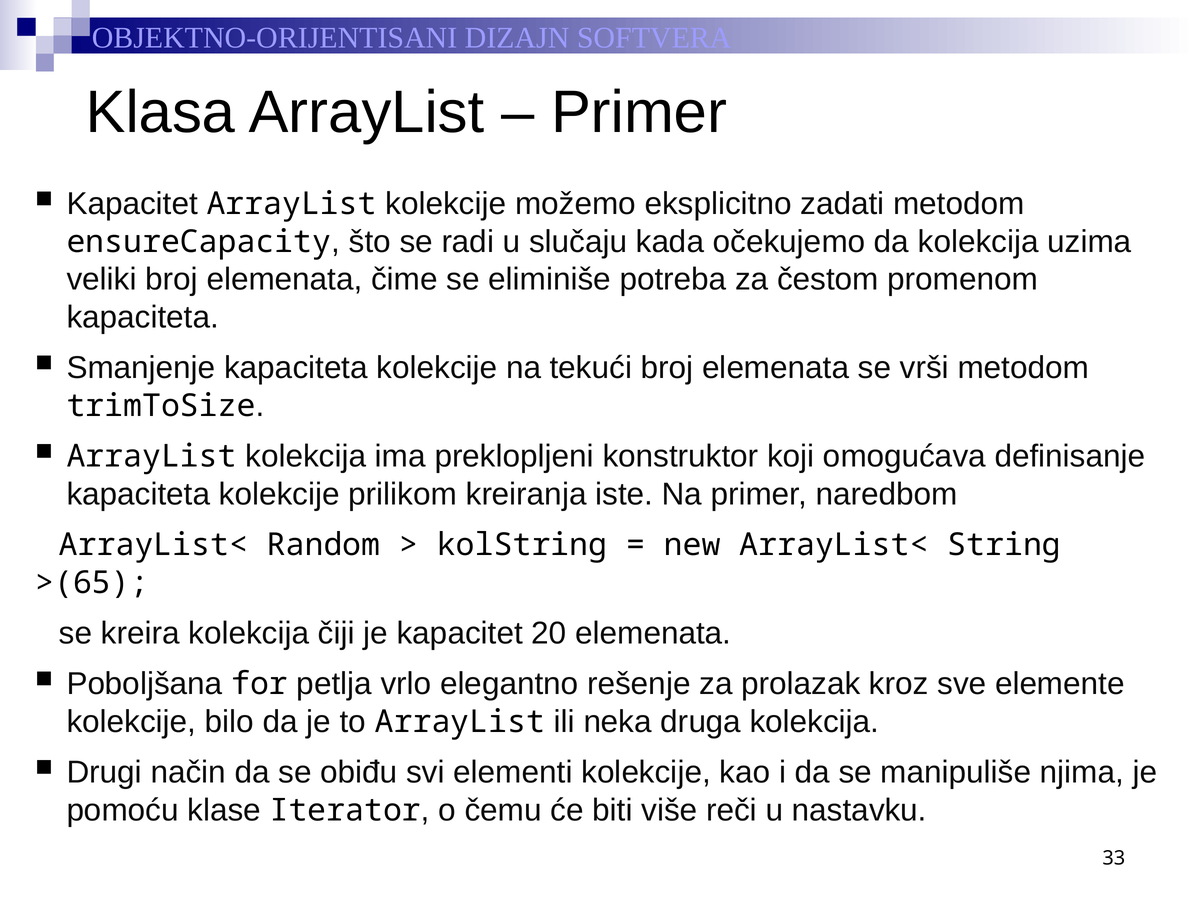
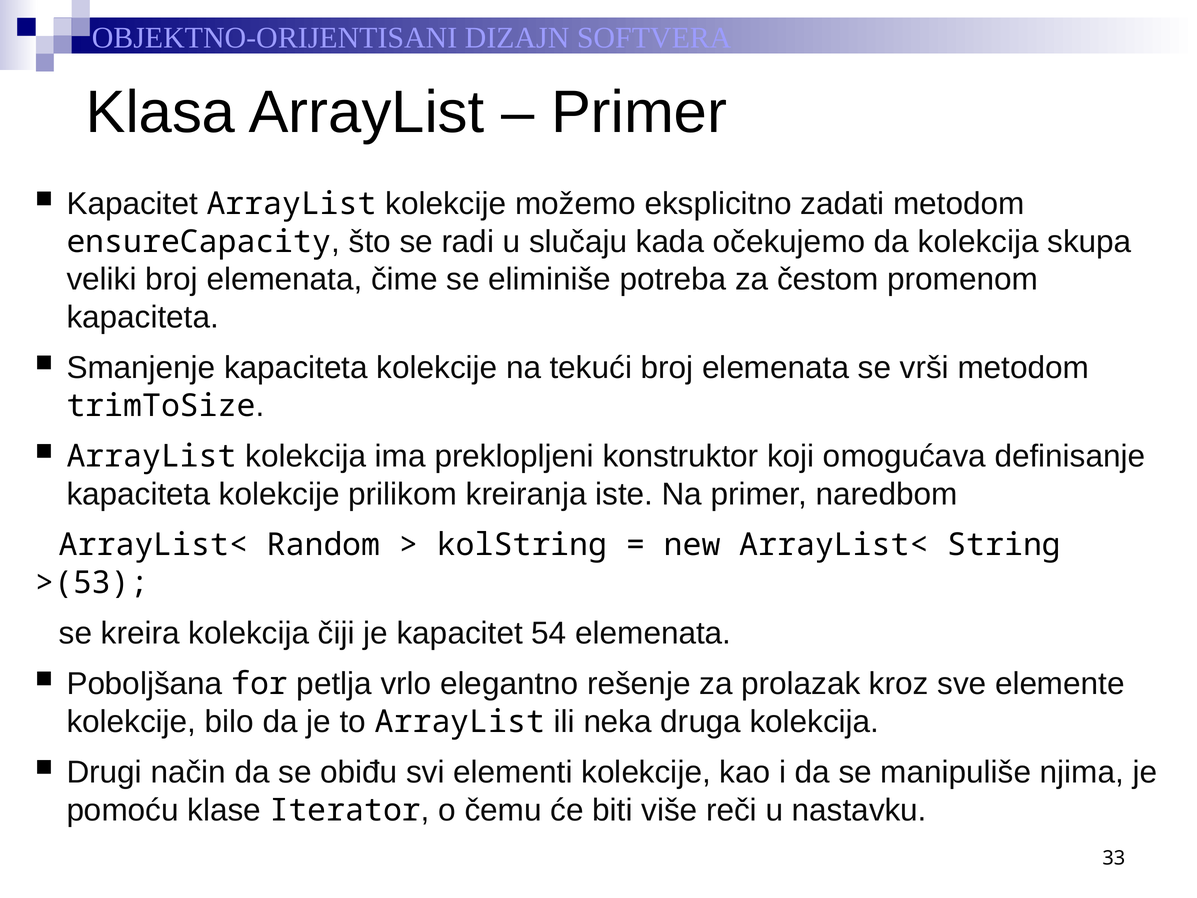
uzima: uzima -> skupa (1089, 242)
>(65: >(65 -> >(53 (92, 583)
20: 20 -> 54 (549, 633)
